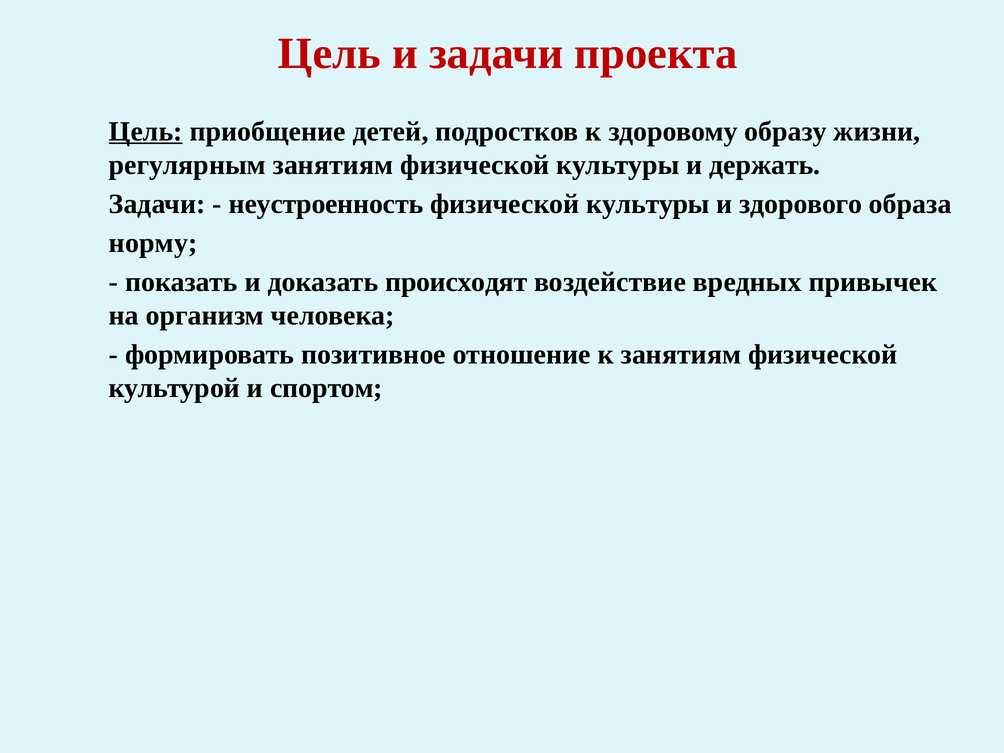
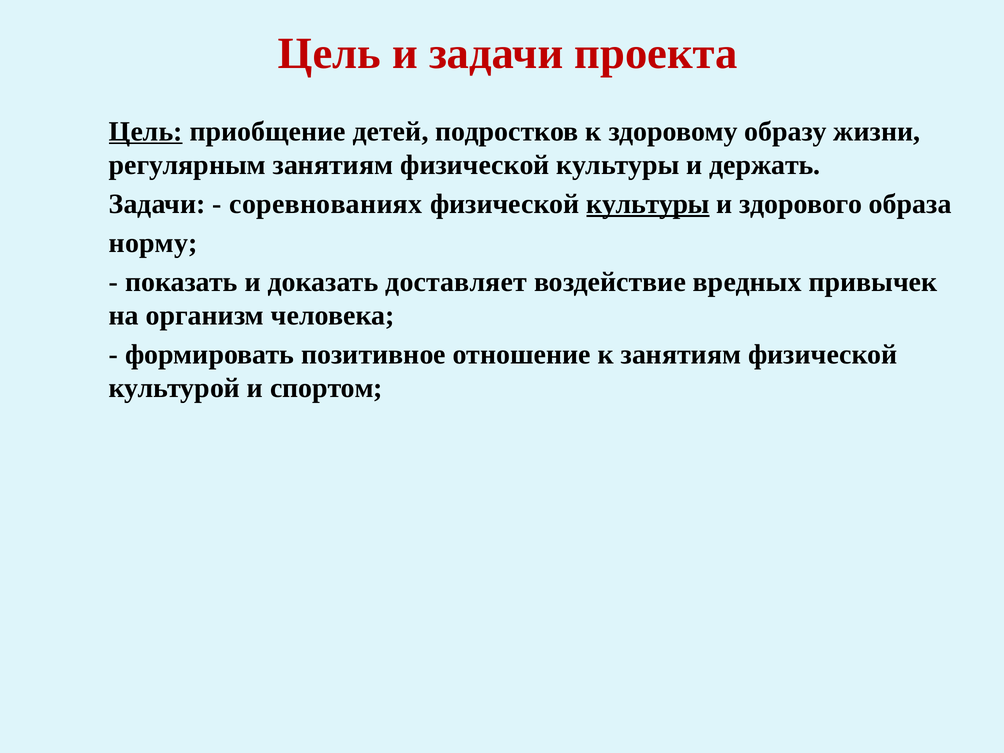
неустроенность: неустроенность -> соревнованиях (326, 204)
культуры underline: none -> present (648, 204)
происходят: происходят -> доставляет (456, 282)
